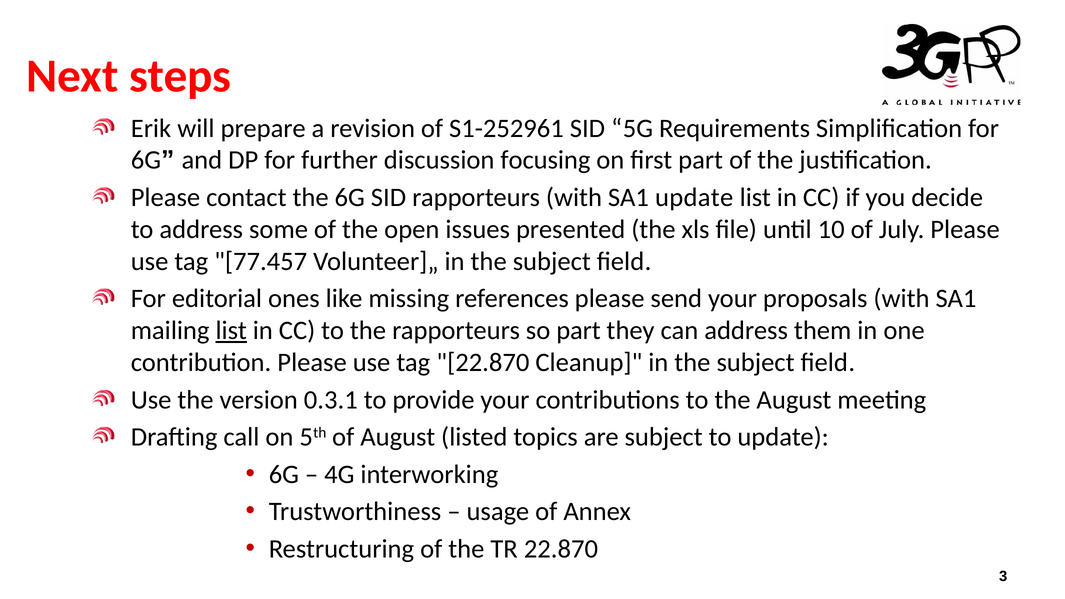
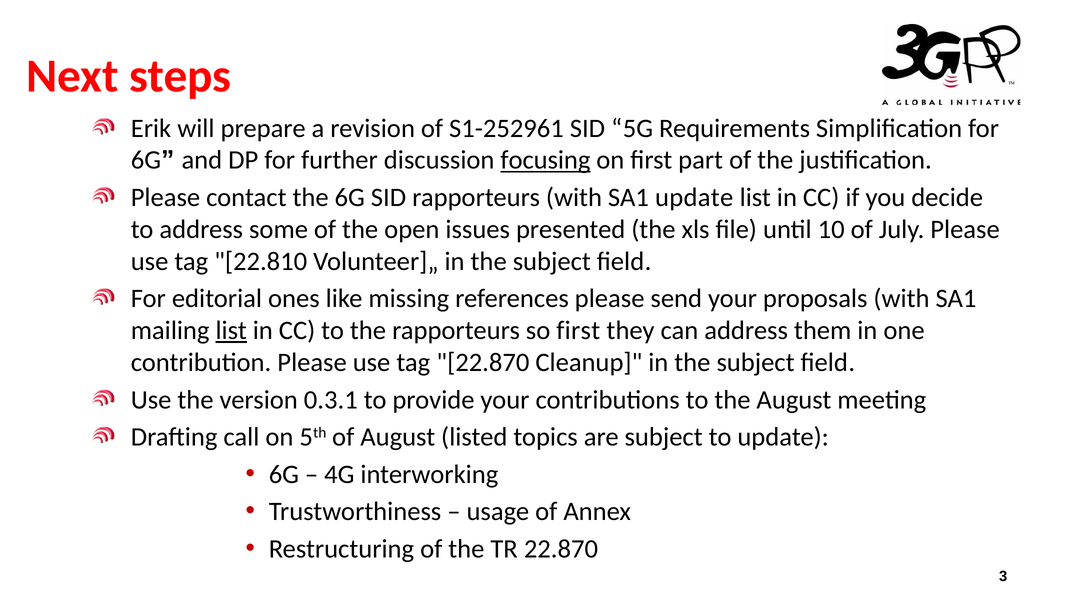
focusing underline: none -> present (545, 160)
77.457: 77.457 -> 22.810 (261, 261)
so part: part -> first (578, 331)
